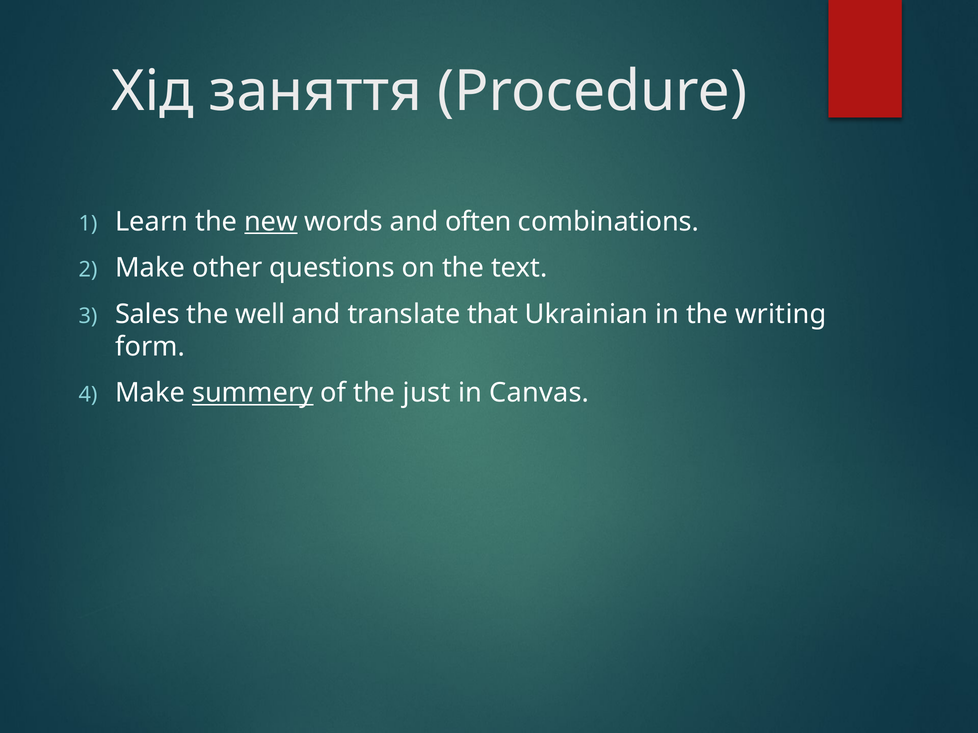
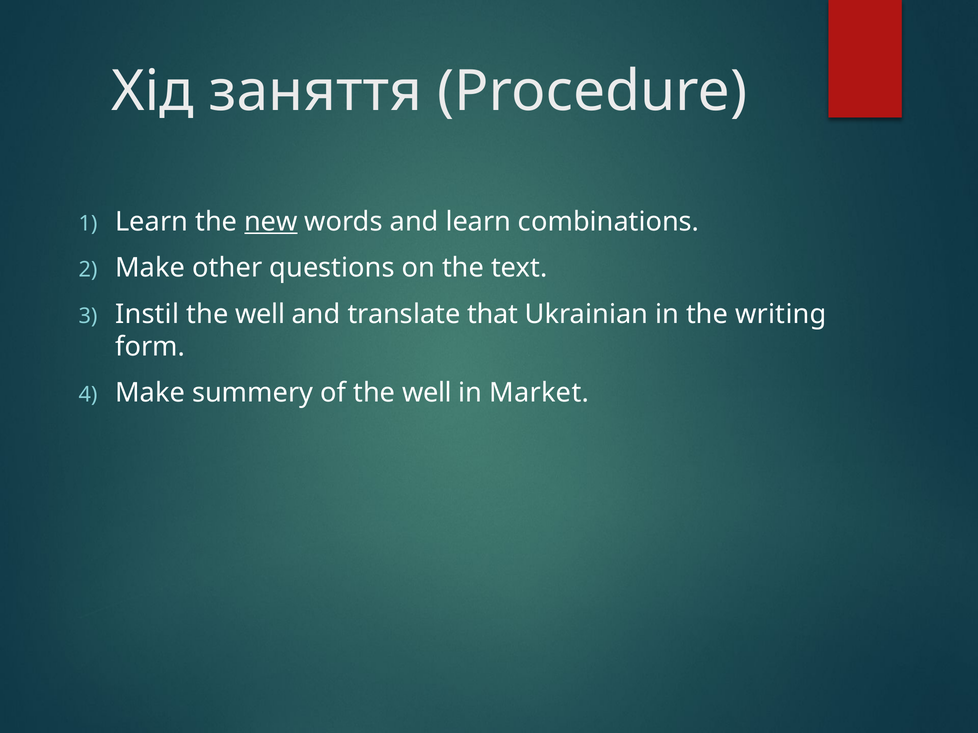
and often: often -> learn (478, 222)
Sales: Sales -> Instil (147, 314)
summery underline: present -> none (253, 393)
of the just: just -> well (427, 393)
Canvas: Canvas -> Market (539, 393)
